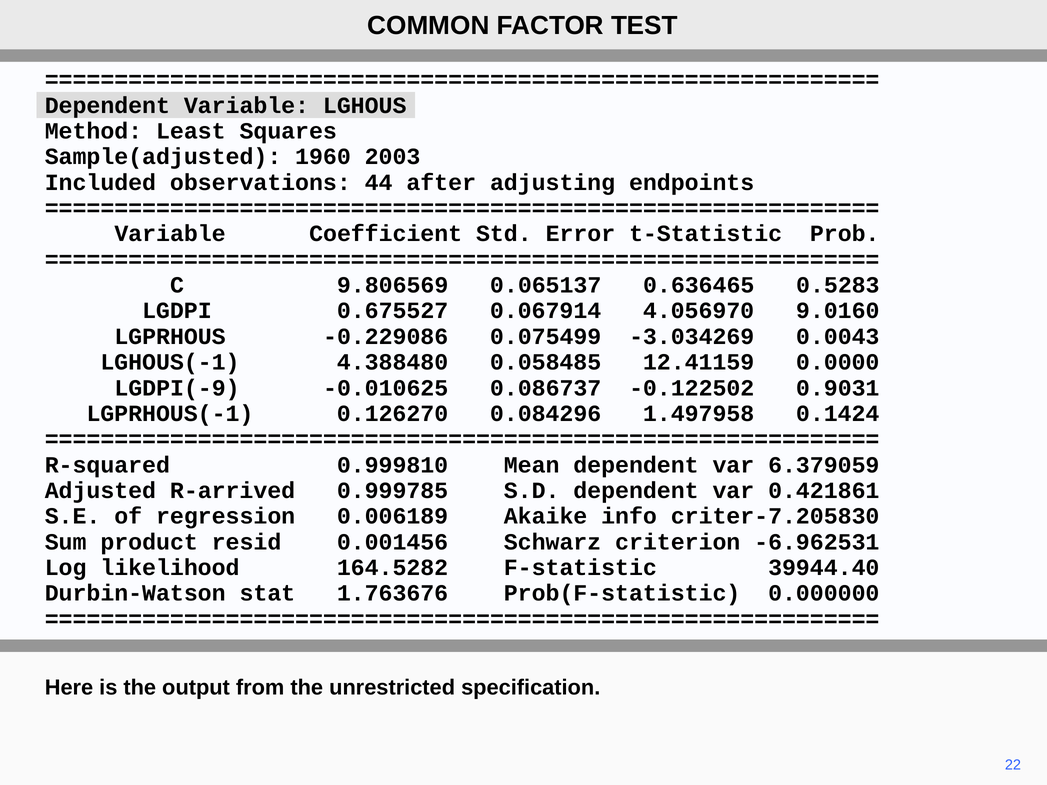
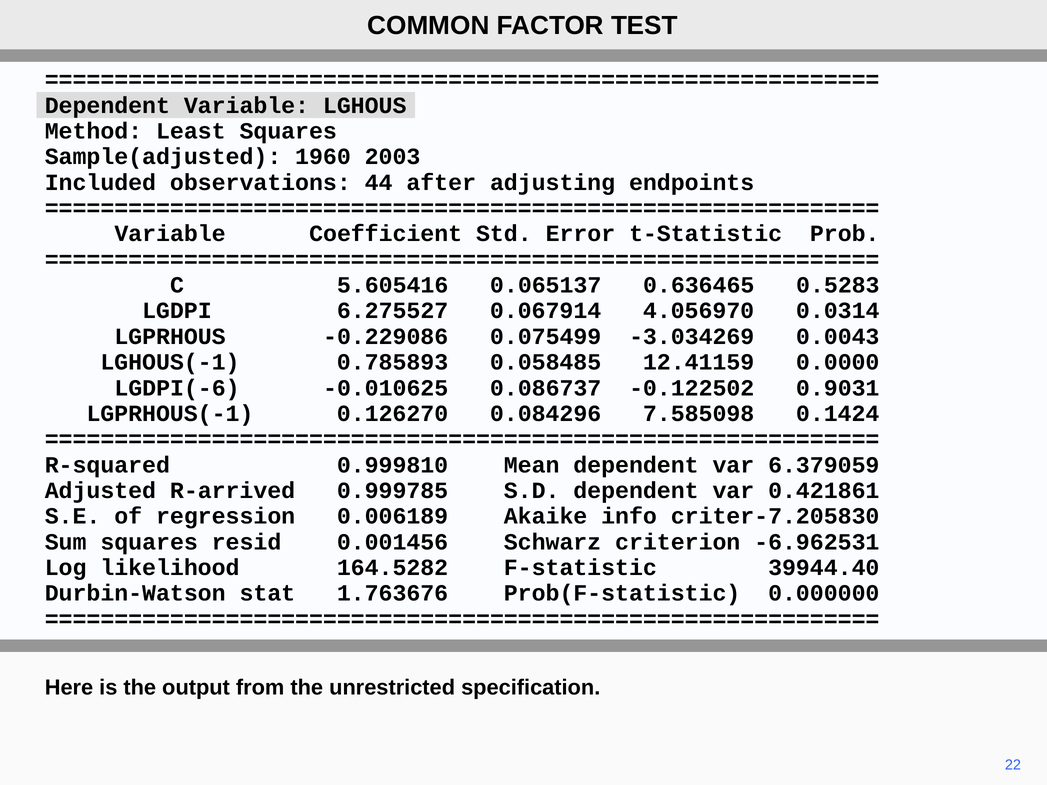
9.806569: 9.806569 -> 5.605416 (393, 285)
0.675527: 0.675527 -> 6.275527 (393, 311)
9.0160: 9.0160 -> 0.0314 (838, 311)
4.388480: 4.388480 -> 0.785893 (393, 362)
LGDPI(-9: LGDPI(-9 -> LGDPI(-6 (177, 388)
1.497958: 1.497958 -> 7.585098 (699, 414)
Sum product: product -> squares (149, 542)
